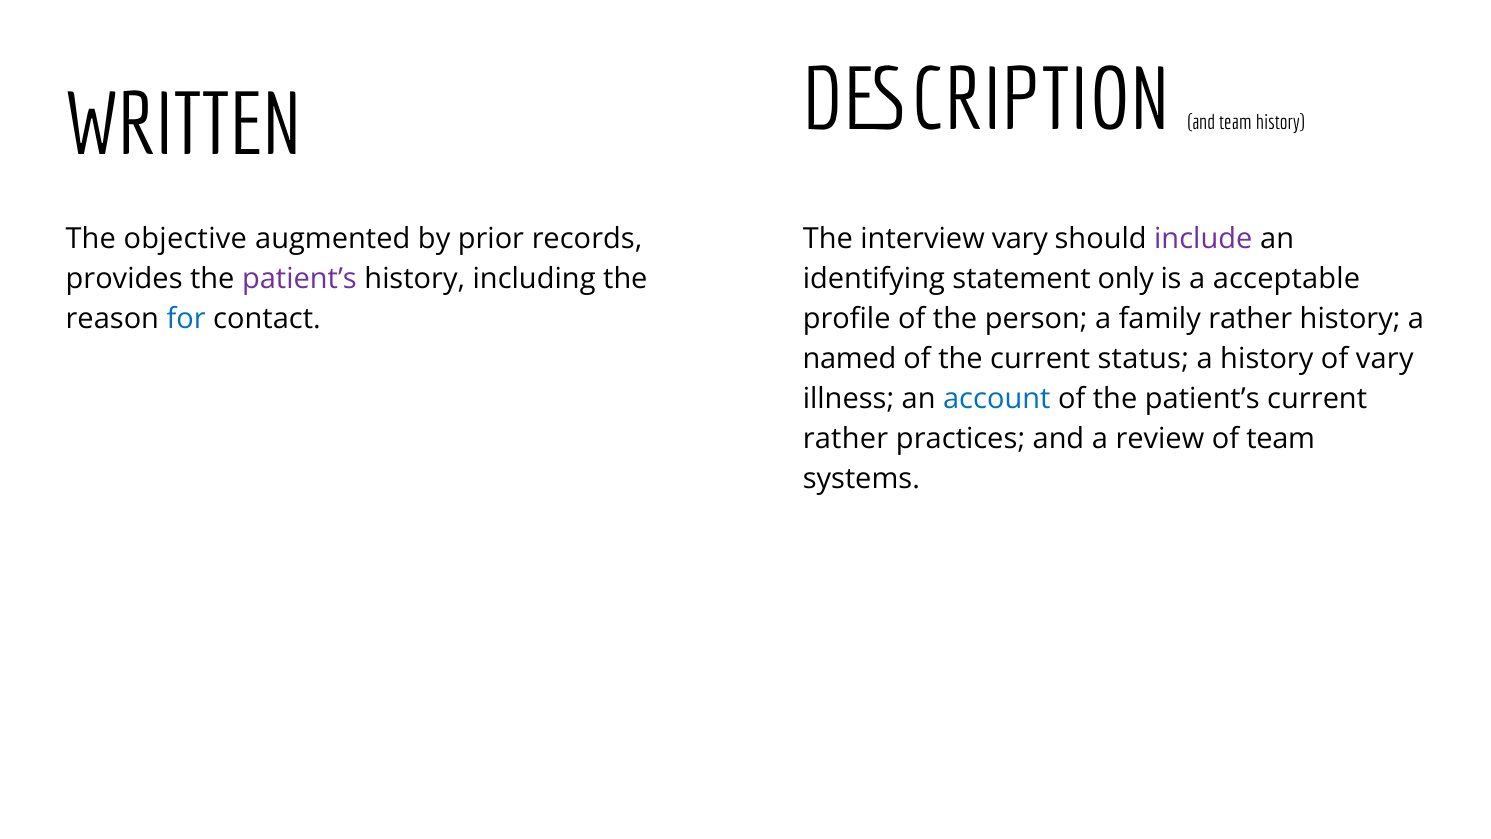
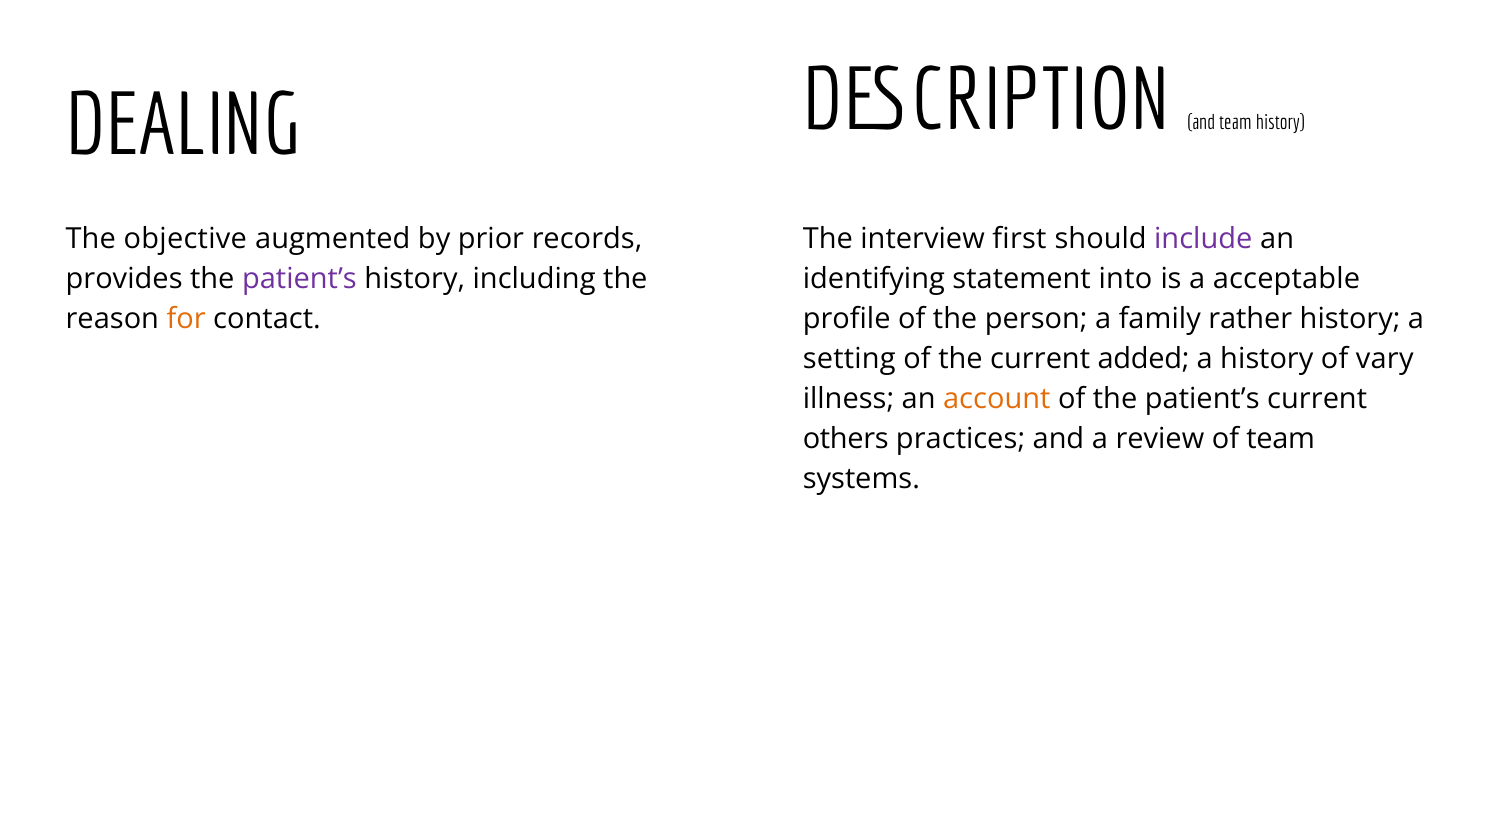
WRITTEN: WRITTEN -> DEALING (184, 126)
interview vary: vary -> first (1019, 239)
only: only -> into (1125, 279)
for colour: blue -> orange (186, 319)
named: named -> setting (849, 359)
status: status -> added (1144, 359)
account colour: blue -> orange (997, 399)
rather: rather -> others (846, 439)
